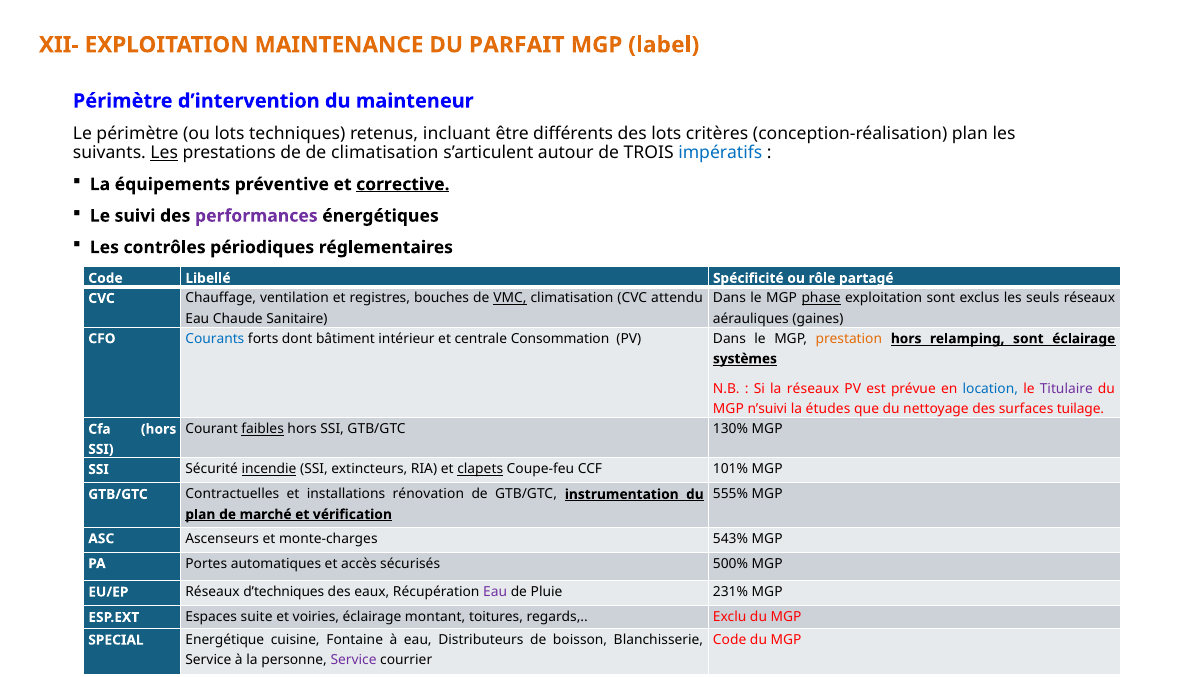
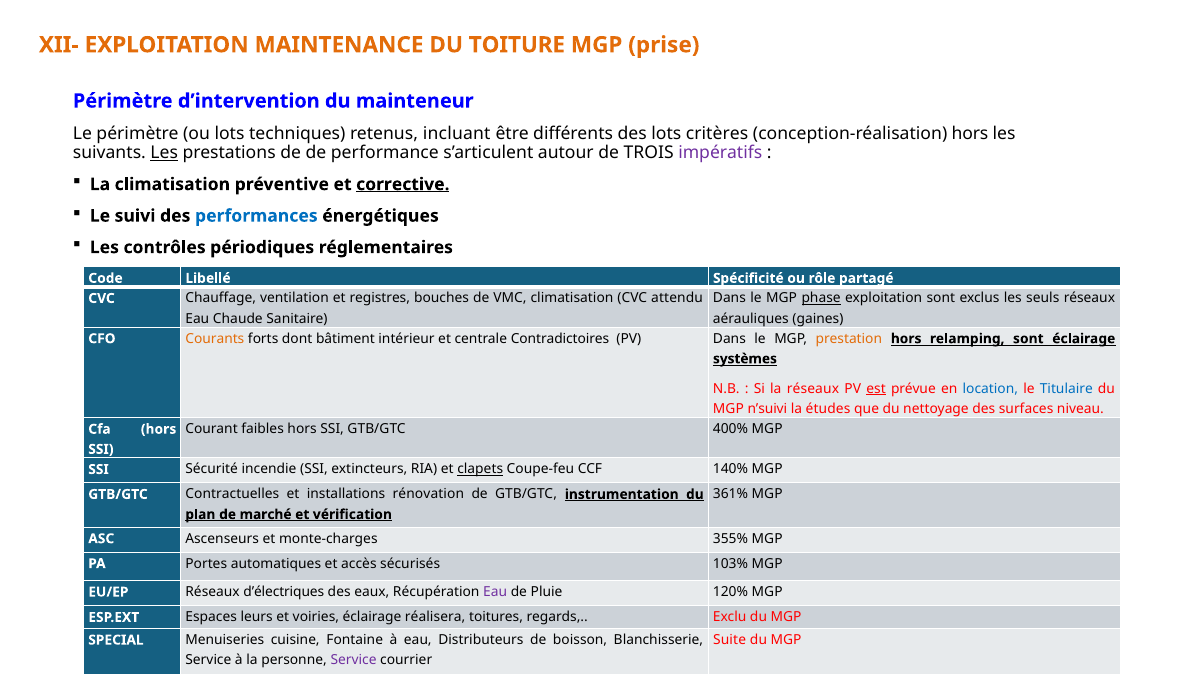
PARFAIT: PARFAIT -> TOITURE (517, 45)
label: label -> prise (664, 45)
conception-réalisation plan: plan -> hors (970, 134)
de climatisation: climatisation -> performance (385, 153)
impératifs colour: blue -> purple (720, 153)
La équipements: équipements -> climatisation (172, 184)
performances colour: purple -> blue (256, 216)
VMC underline: present -> none (510, 298)
Courants colour: blue -> orange (215, 339)
Consommation: Consommation -> Contradictoires (560, 339)
est underline: none -> present (876, 389)
Titulaire colour: purple -> blue (1066, 389)
tuilage: tuilage -> niveau (1080, 409)
faibles underline: present -> none (263, 429)
130%: 130% -> 400% (730, 429)
incendie underline: present -> none (269, 470)
101%: 101% -> 140% (730, 470)
555%: 555% -> 361% (730, 495)
543%: 543% -> 355% (730, 539)
500%: 500% -> 103% (730, 564)
d’techniques: d’techniques -> d’électriques (284, 592)
231%: 231% -> 120% (730, 592)
suite: suite -> leurs (257, 618)
montant: montant -> réalisera (435, 618)
Code: Code -> Suite (730, 640)
Energétique: Energétique -> Menuiseries (225, 640)
